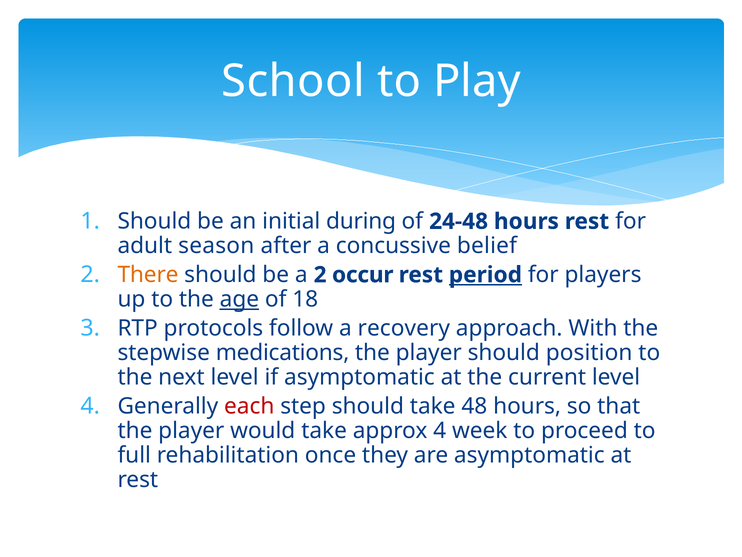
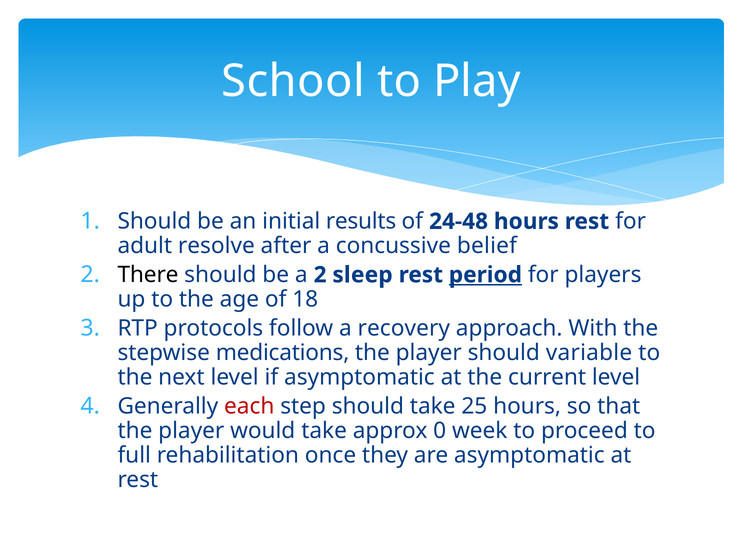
during: during -> results (361, 221)
season: season -> resolve (216, 246)
There colour: orange -> black (148, 275)
occur: occur -> sleep (363, 275)
age underline: present -> none (239, 299)
position: position -> variable (589, 352)
48: 48 -> 25 (474, 406)
approx 4: 4 -> 0 (440, 430)
